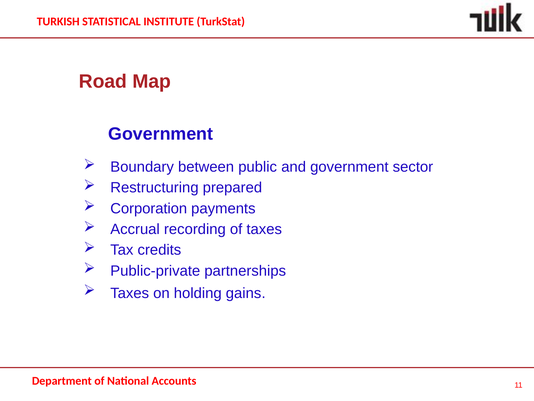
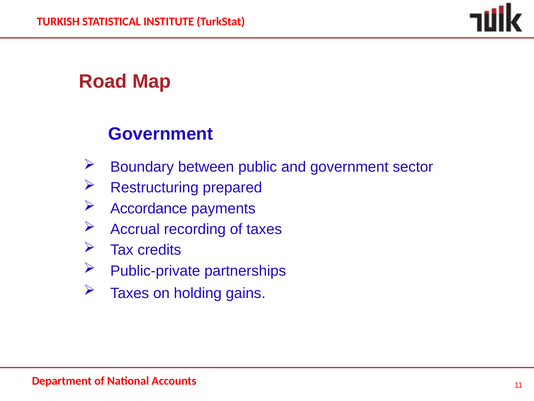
Corporation: Corporation -> Accordance (149, 208)
